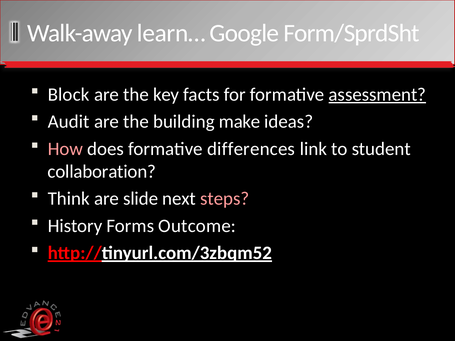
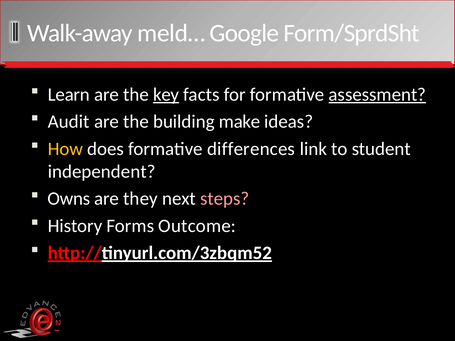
learn…: learn… -> meld… (171, 33)
Block: Block -> Learn (69, 95)
key underline: none -> present (166, 95)
How colour: pink -> yellow (65, 149)
collaboration: collaboration -> independent (102, 172)
Think: Think -> Owns (69, 199)
slide: slide -> they (140, 199)
